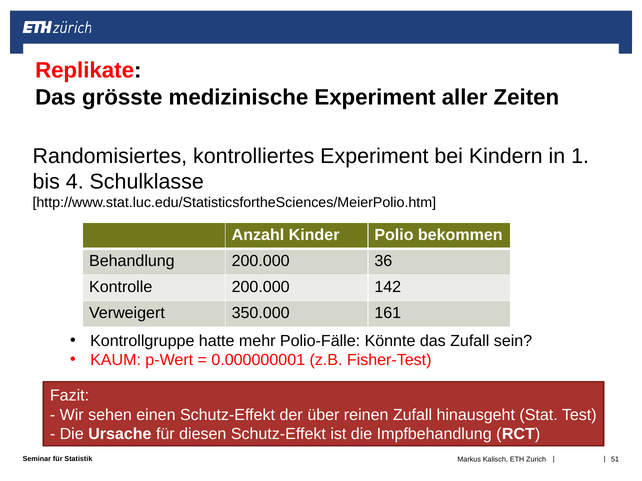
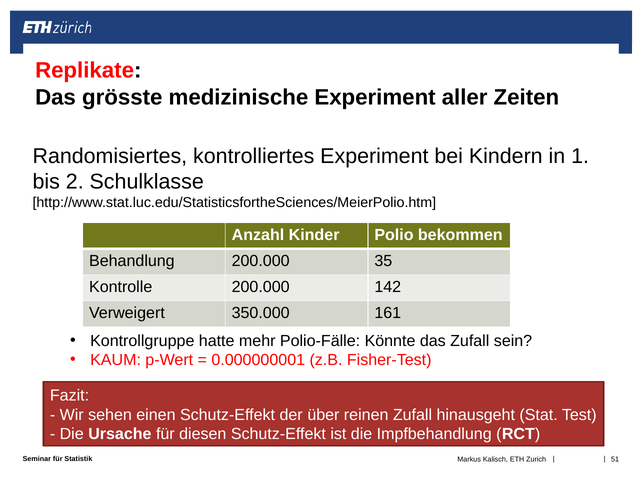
4: 4 -> 2 (75, 182)
36: 36 -> 35 (383, 261)
